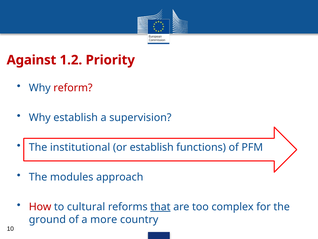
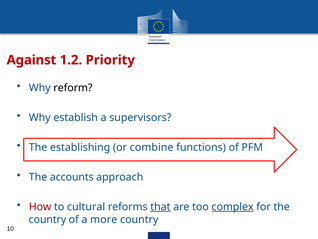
reform colour: red -> black (73, 88)
supervision: supervision -> supervisors (140, 117)
institutional: institutional -> establishing (80, 147)
or establish: establish -> combine (152, 147)
modules: modules -> accounts (72, 177)
complex underline: none -> present (233, 206)
ground: ground -> country (47, 219)
